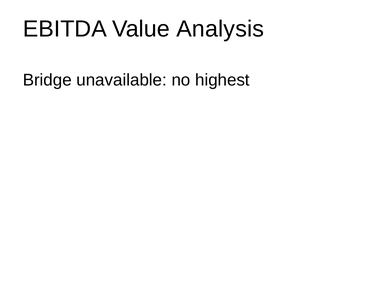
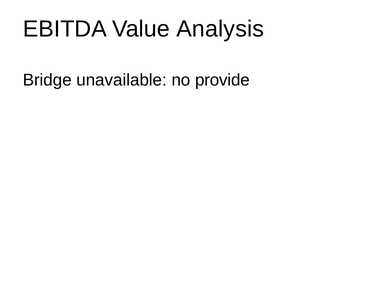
highest: highest -> provide (222, 80)
